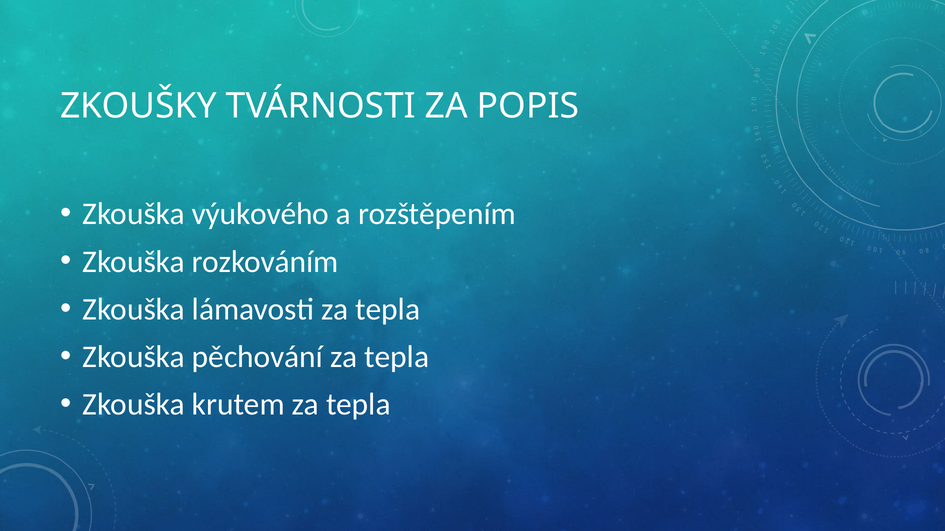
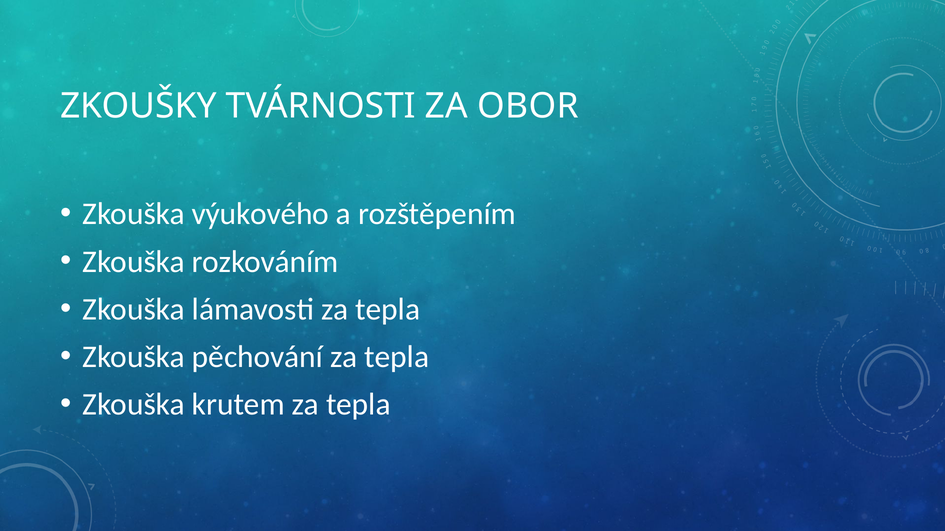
POPIS: POPIS -> OBOR (528, 106)
